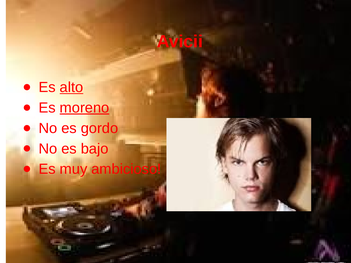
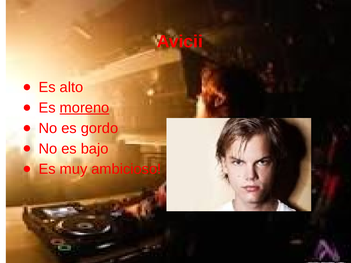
alto underline: present -> none (71, 87)
